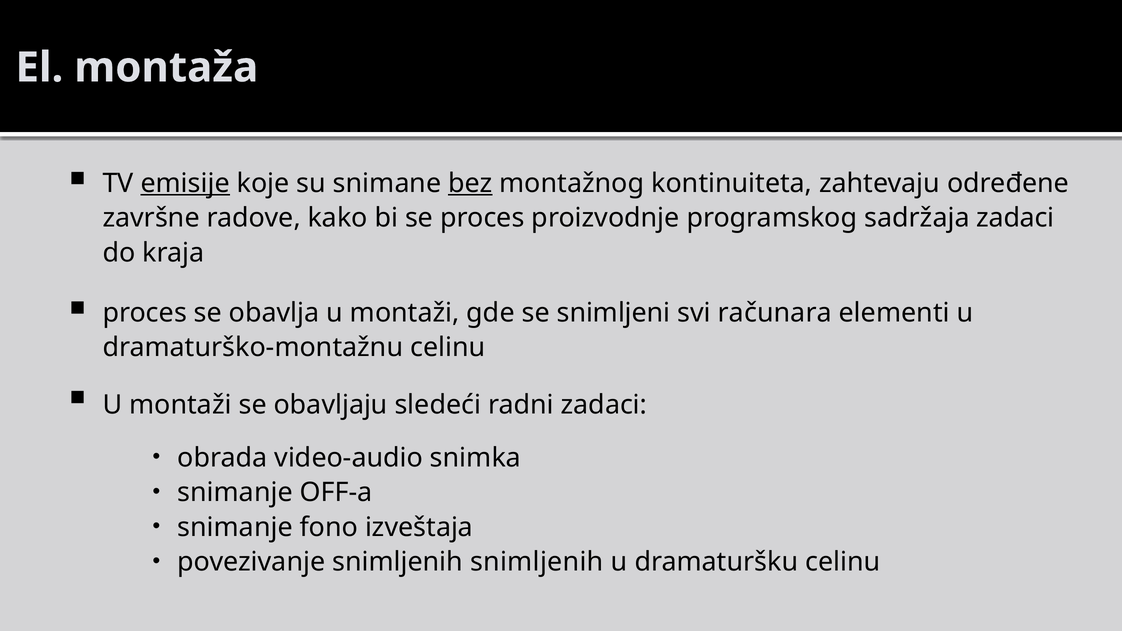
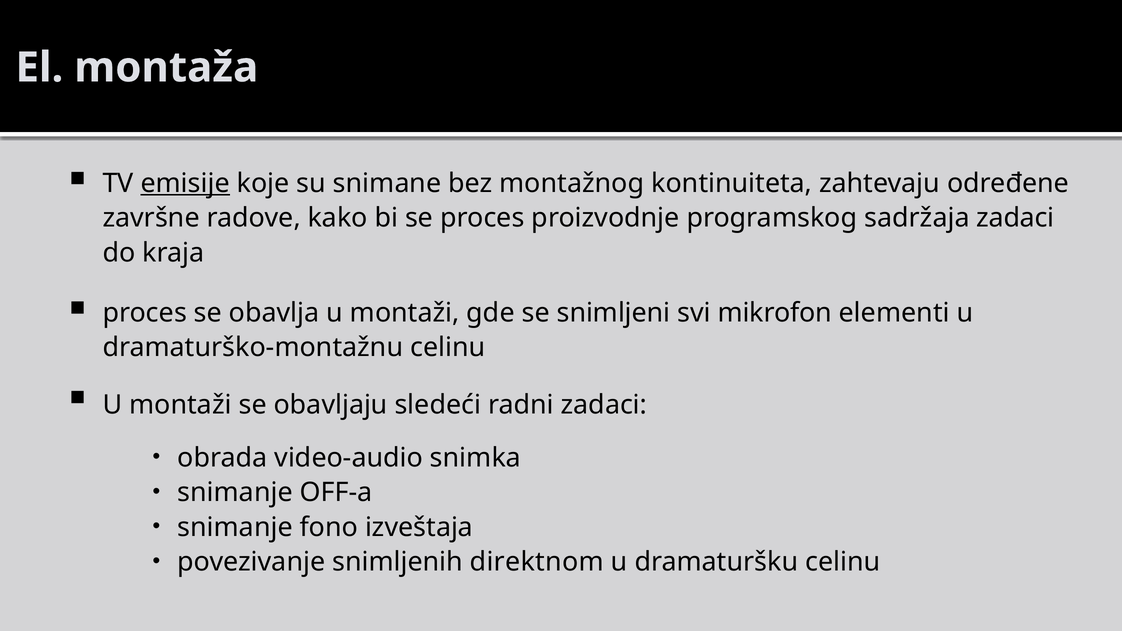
bez underline: present -> none (470, 183)
računara: računara -> mikrofon (775, 313)
snimljenih snimljenih: snimljenih -> direktnom (537, 562)
